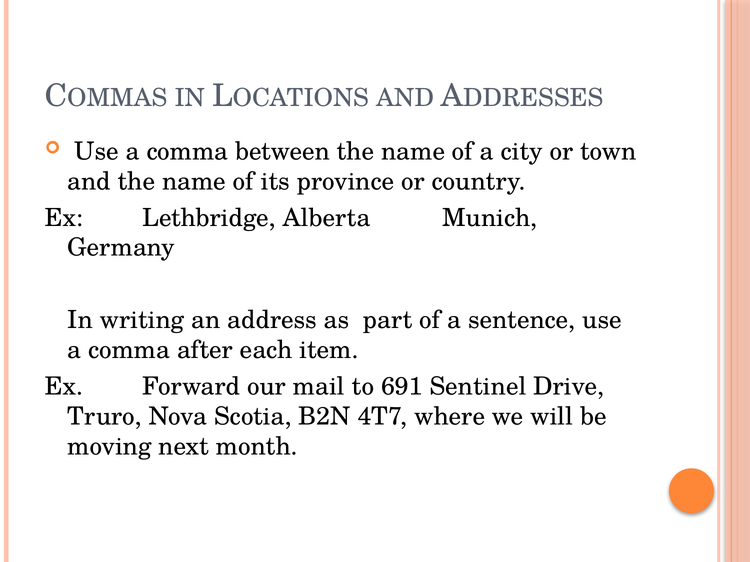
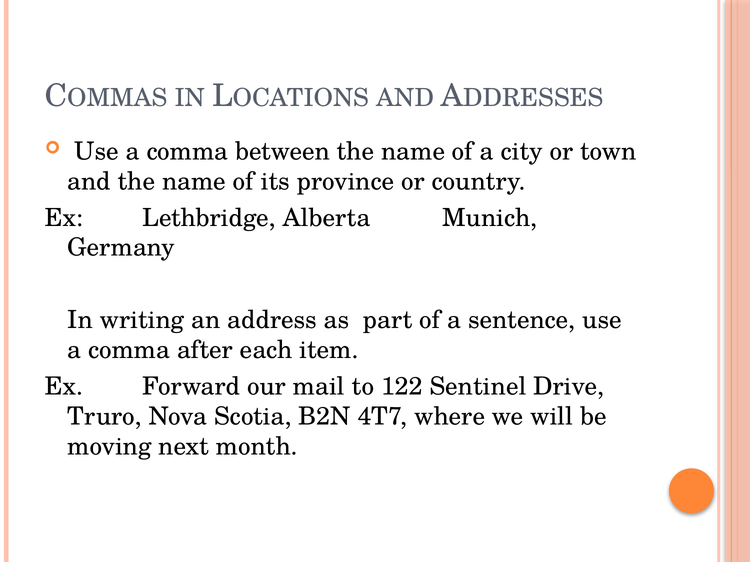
691: 691 -> 122 (402, 387)
